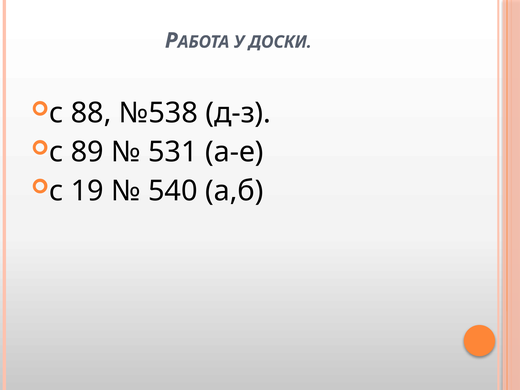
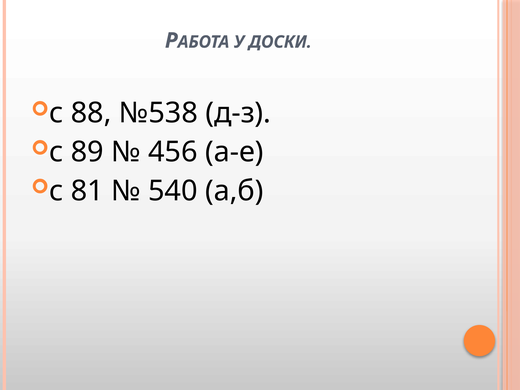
531: 531 -> 456 (173, 152)
19: 19 -> 81 (87, 191)
